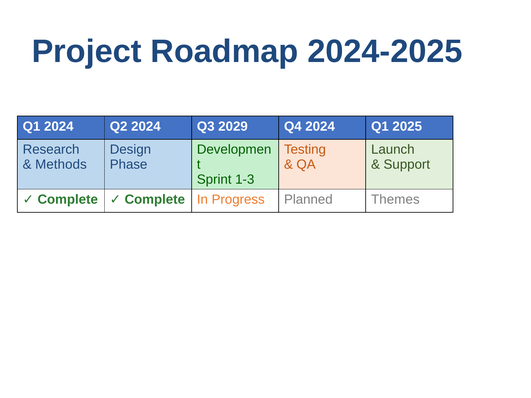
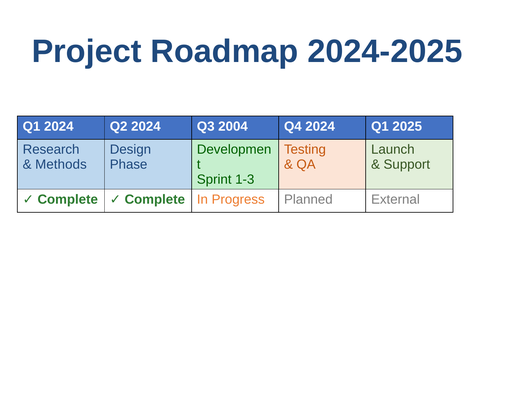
2029: 2029 -> 2004 (233, 126)
Themes: Themes -> External (395, 200)
